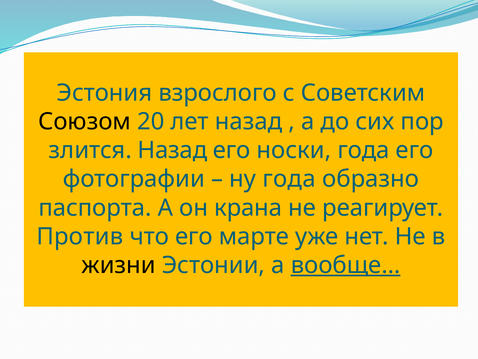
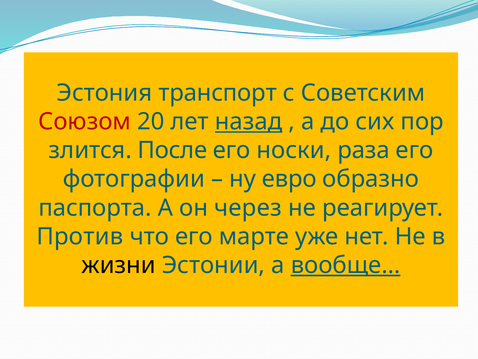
взрослого: взрослого -> транспорт (218, 93)
Союзом colour: black -> red (85, 121)
назад underline: none -> present (249, 121)
злится Назад: Назад -> После (172, 150)
носки года: года -> раза (364, 150)
ну года: года -> евро (289, 179)
крана: крана -> через (248, 207)
